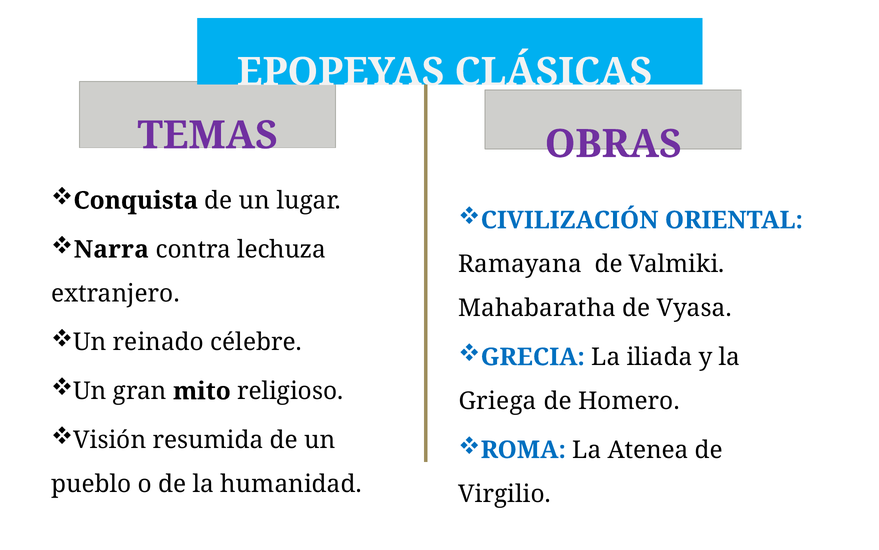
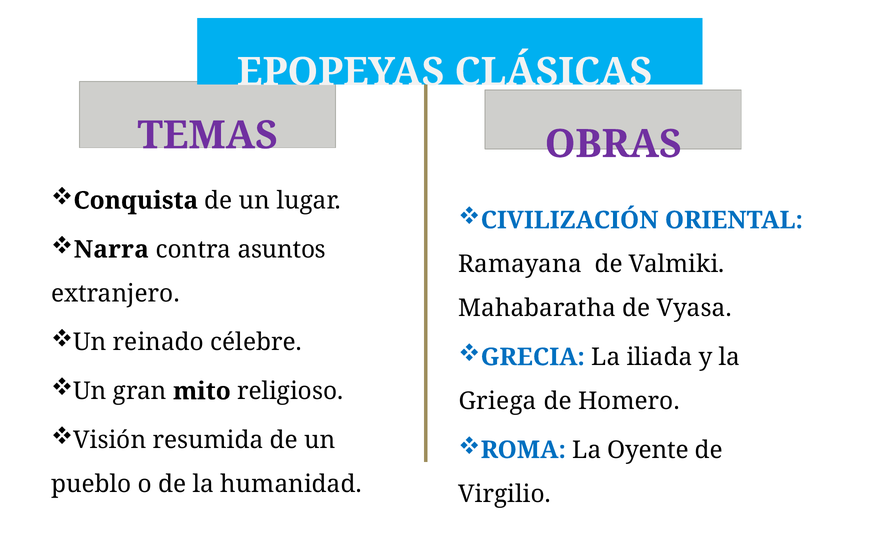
lechuza: lechuza -> asuntos (282, 249)
Atenea: Atenea -> Oyente (648, 450)
